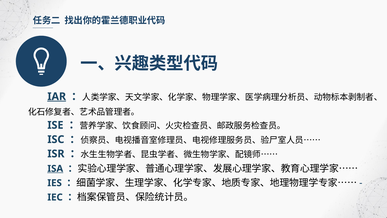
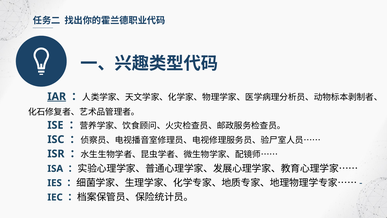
ISA underline: present -> none (55, 168)
